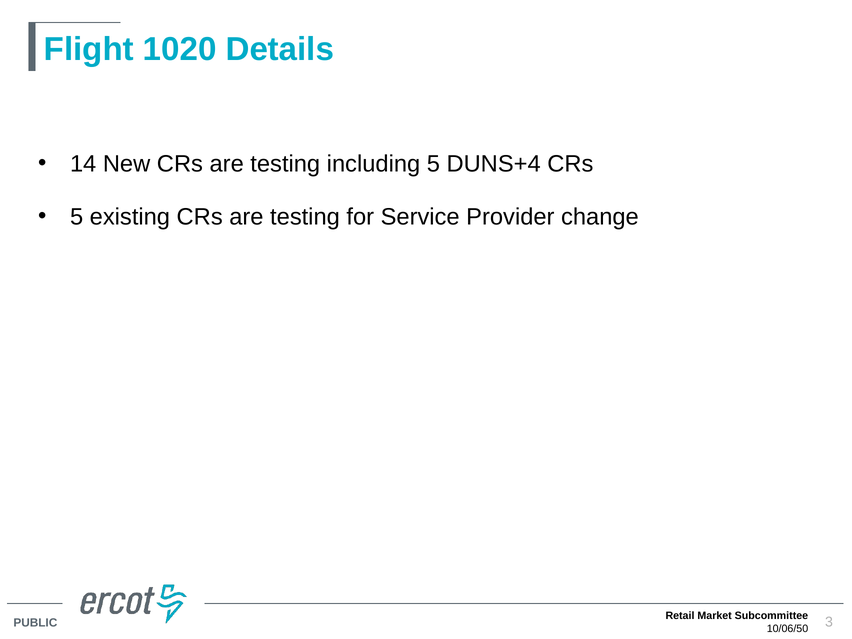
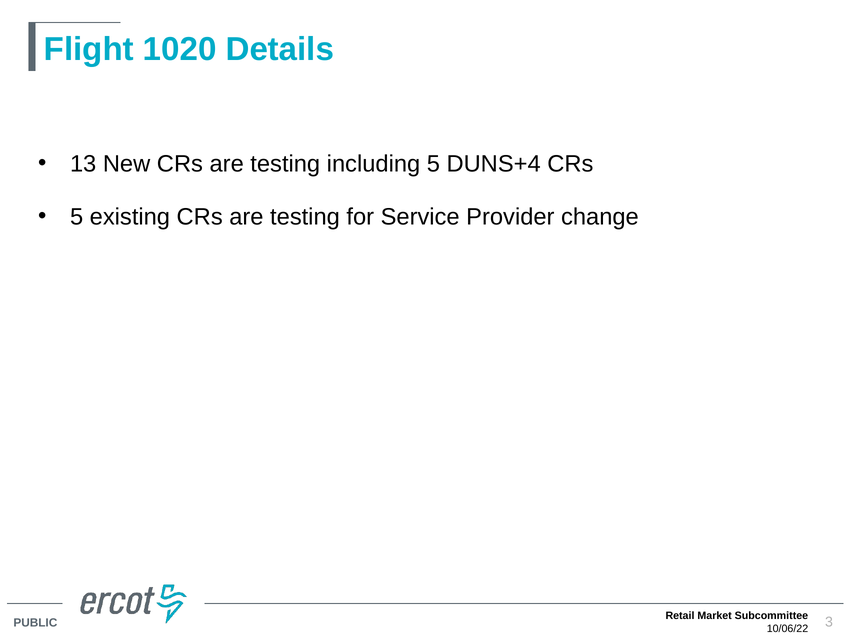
14: 14 -> 13 (83, 164)
10/06/50: 10/06/50 -> 10/06/22 (787, 629)
